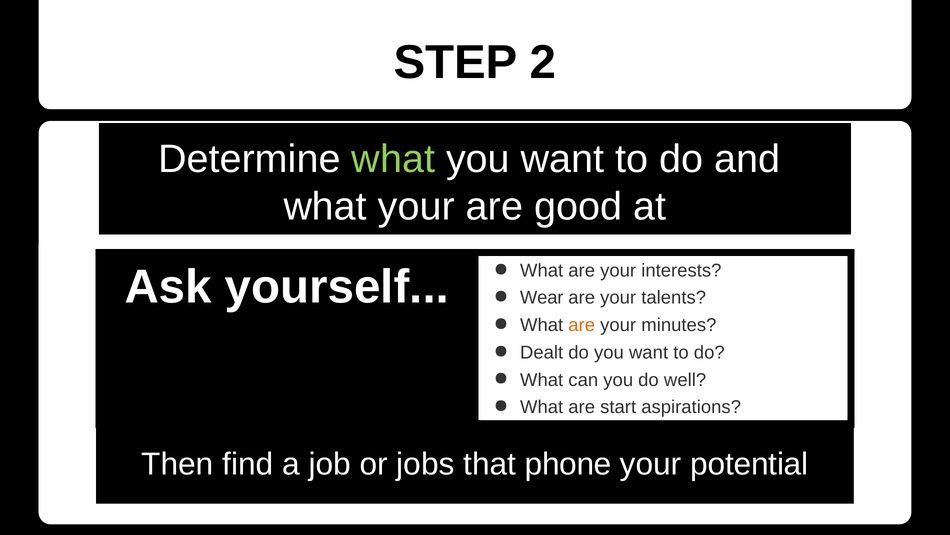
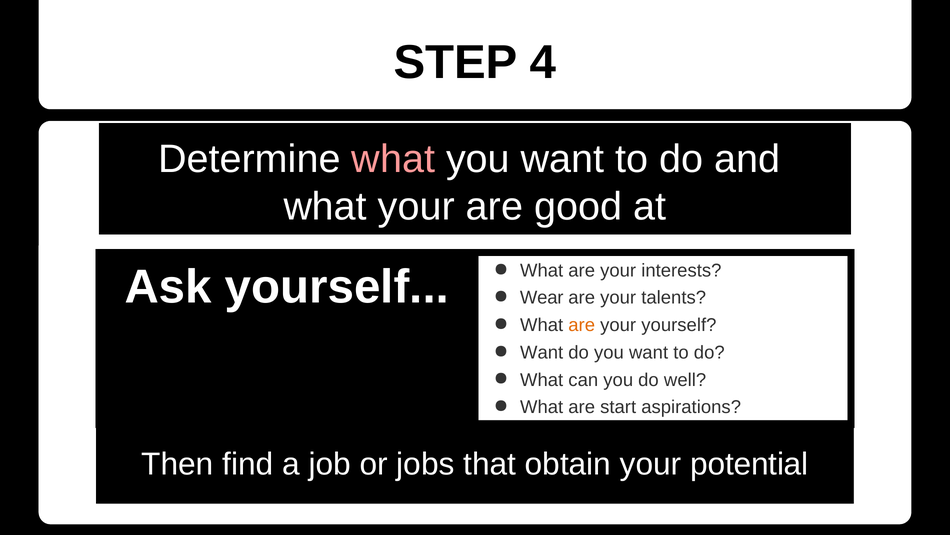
2: 2 -> 4 (543, 62)
what colour: light green -> pink (393, 159)
your minutes: minutes -> yourself (679, 325)
Dealt: Dealt -> Want (542, 352)
phone: phone -> obtain (568, 464)
